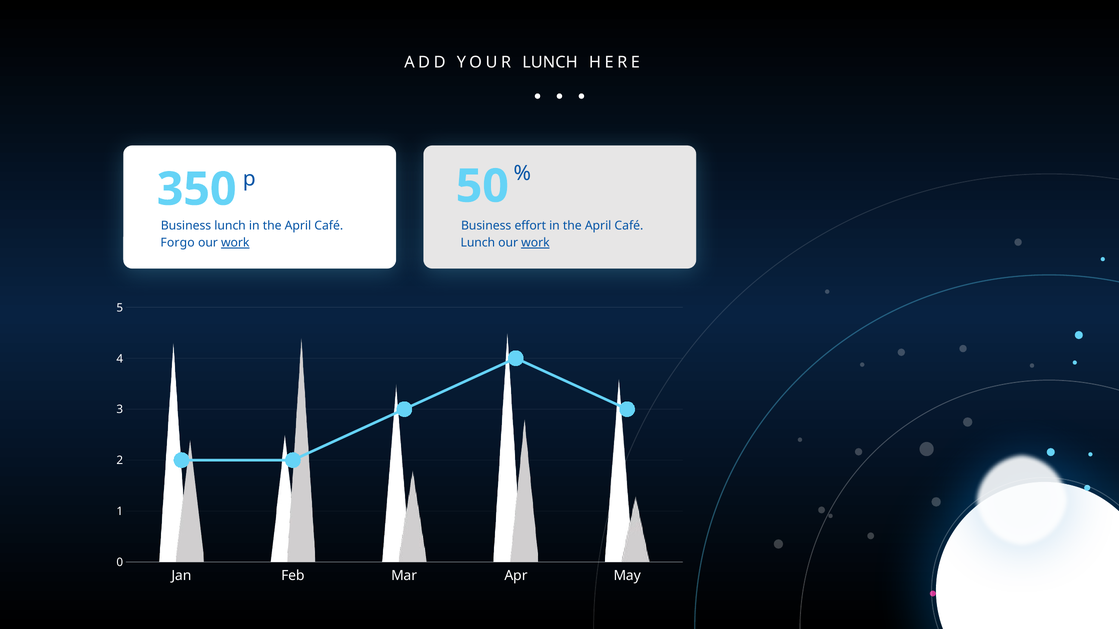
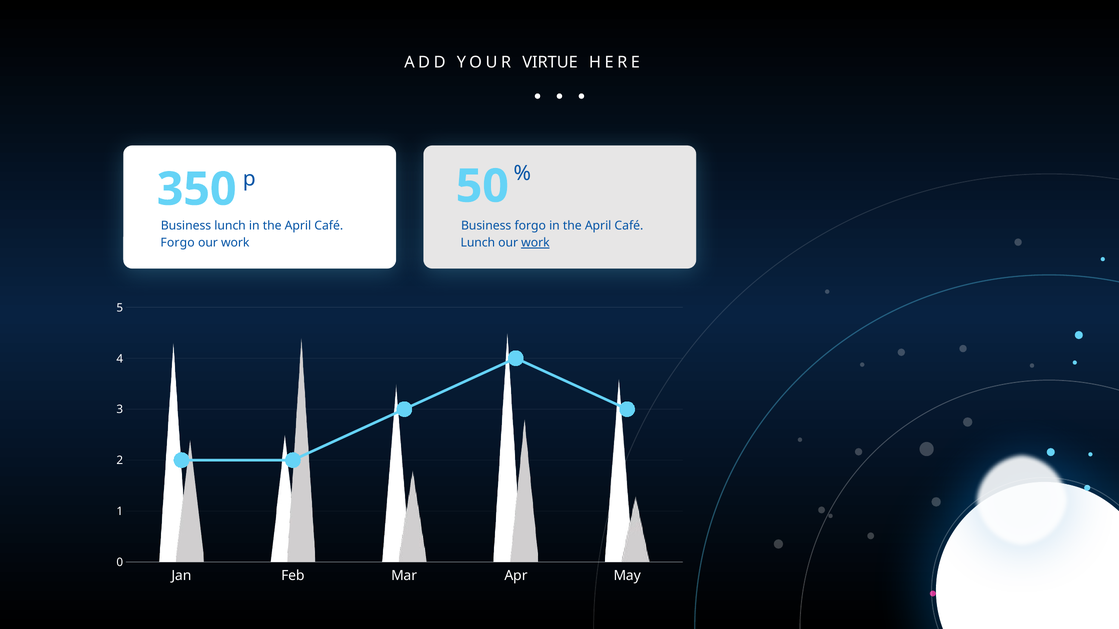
YOUR LUNCH: LUNCH -> VIRTUE (550, 62)
Business effort: effort -> forgo (530, 226)
work underline: present -> none (235, 243)
